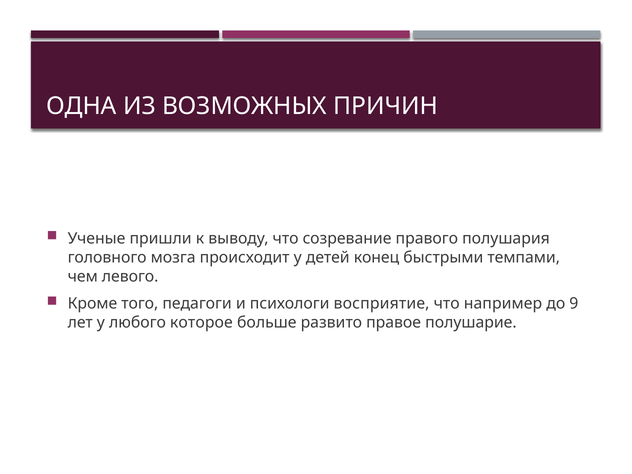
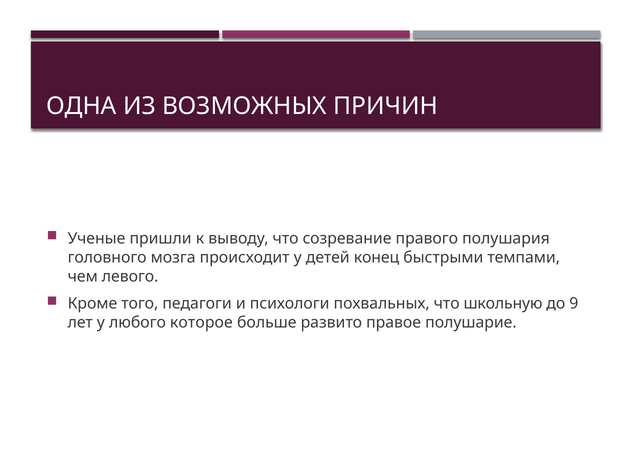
восприятие: восприятие -> похвальных (382, 304)
например: например -> школьную (503, 304)
